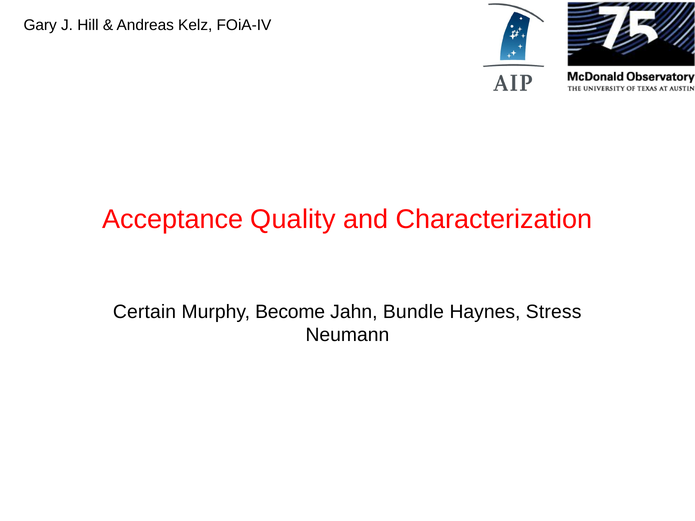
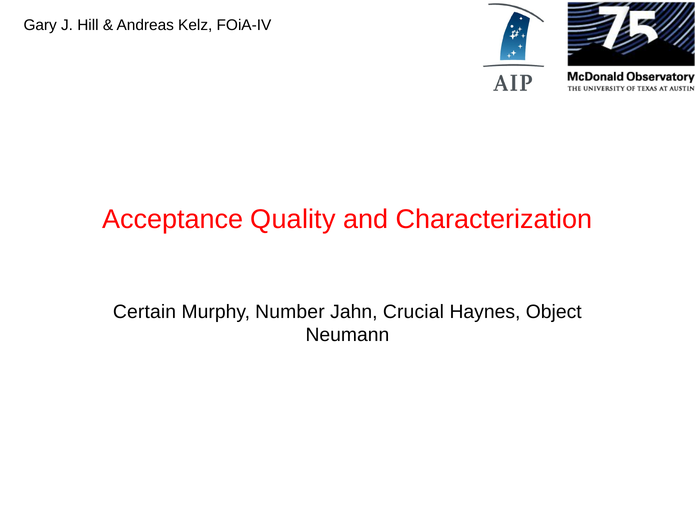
Become: Become -> Number (290, 312)
Bundle: Bundle -> Crucial (413, 312)
Stress: Stress -> Object (554, 312)
